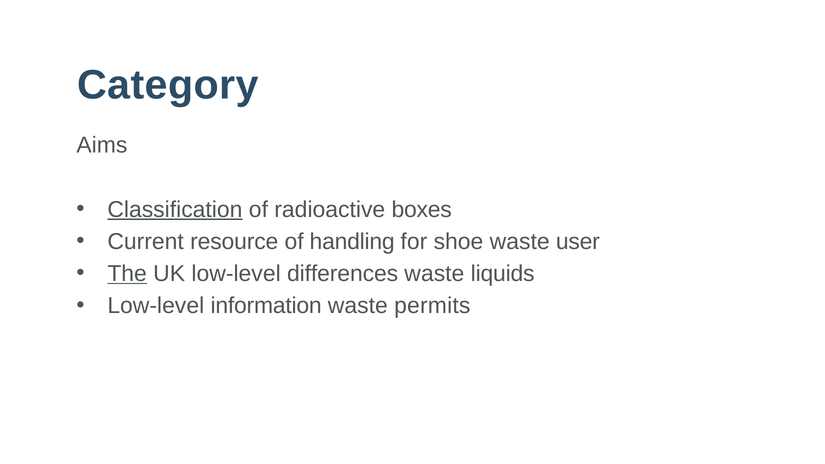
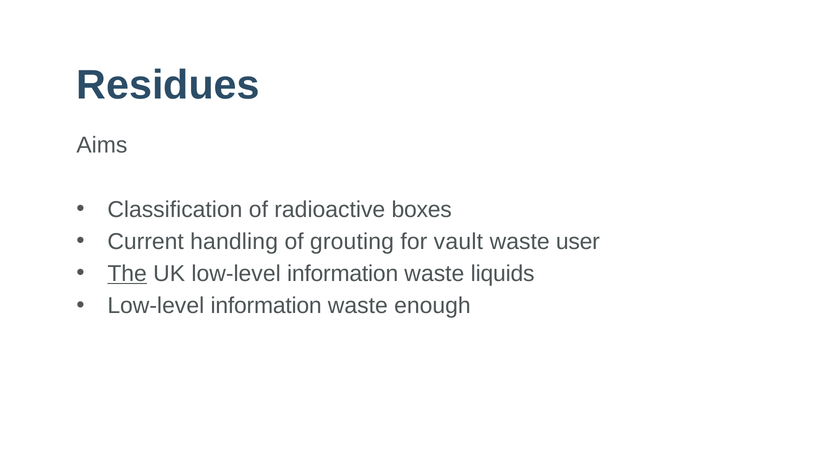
Category: Category -> Residues (168, 85)
Classification underline: present -> none (175, 210)
resource: resource -> handling (234, 242)
handling: handling -> grouting (352, 242)
shoe: shoe -> vault (458, 242)
UK low-level differences: differences -> information (343, 274)
permits: permits -> enough (432, 306)
